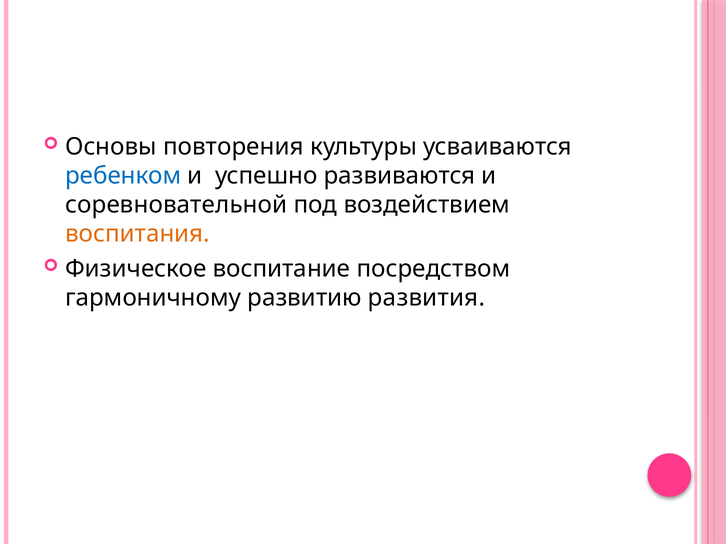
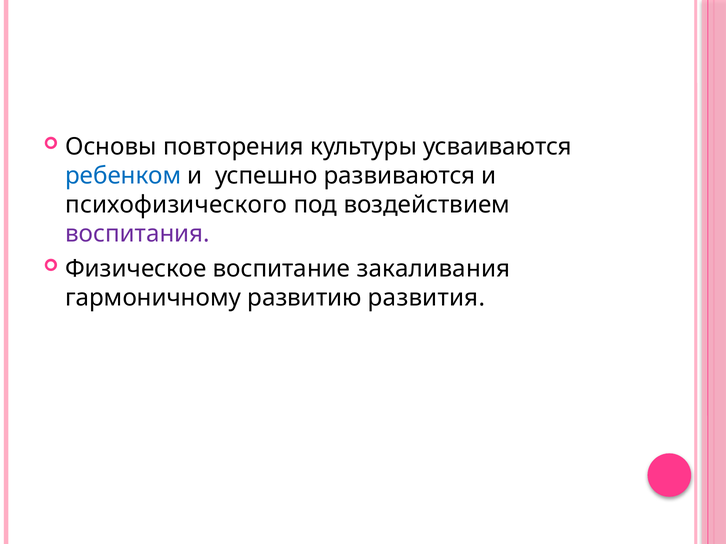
соревновательной: соревновательной -> психофизического (176, 205)
воспитания colour: orange -> purple (138, 234)
посредством: посредством -> закаливания (433, 269)
